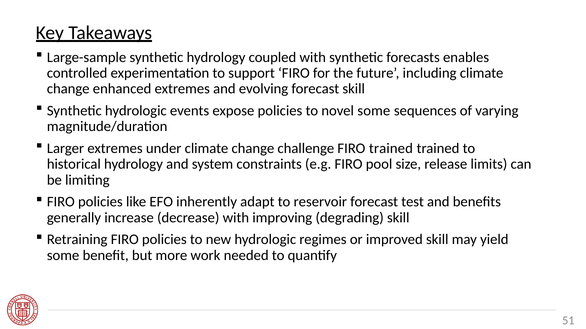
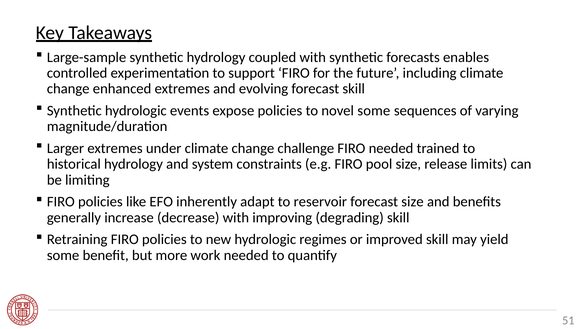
FIRO trained: trained -> needed (391, 149)
forecast test: test -> size (412, 202)
